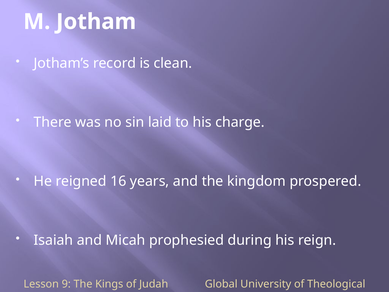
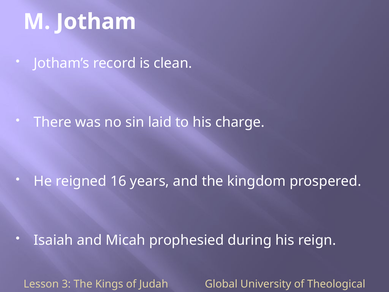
9: 9 -> 3 (66, 284)
